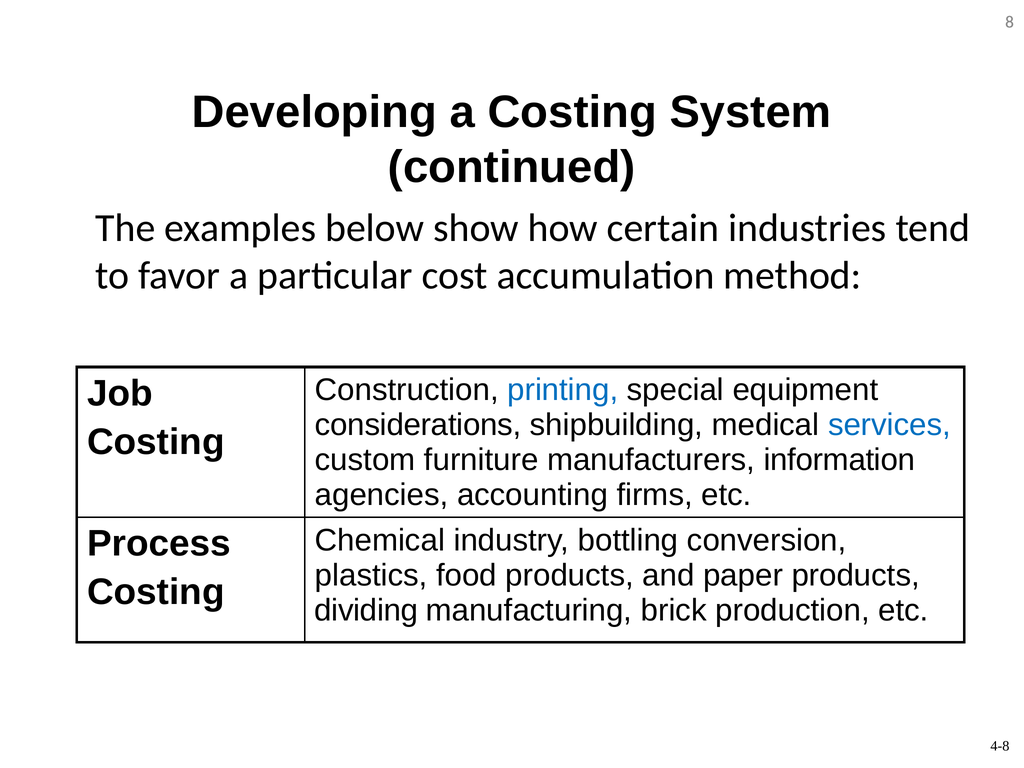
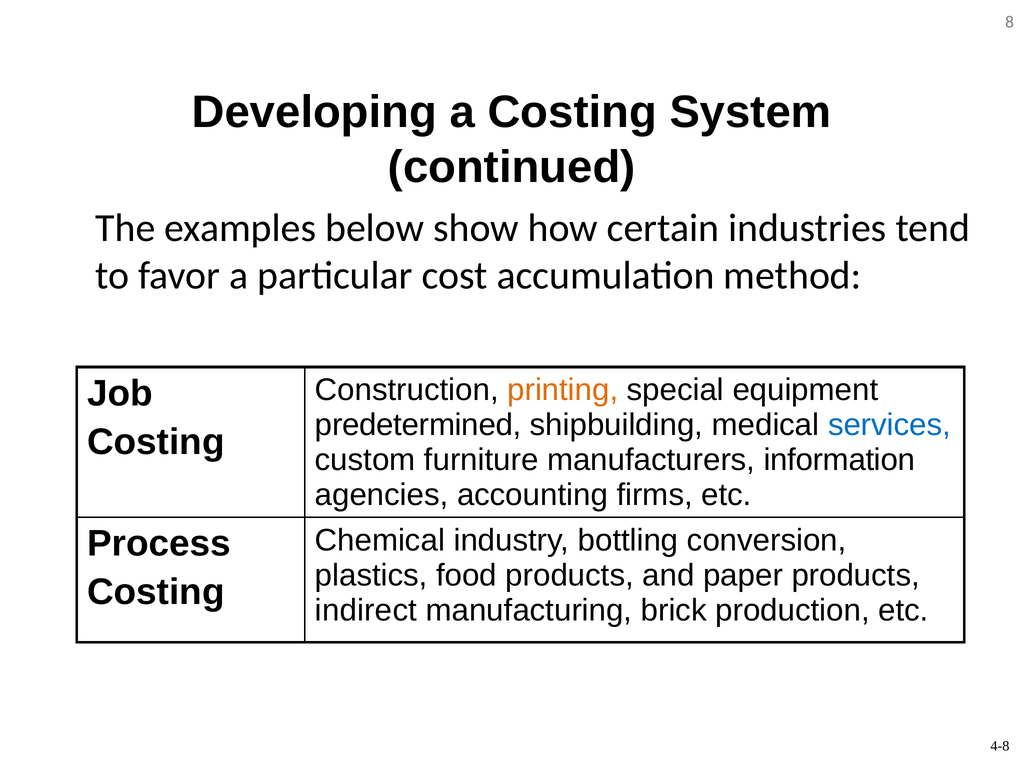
printing colour: blue -> orange (563, 390)
considerations: considerations -> predetermined (418, 425)
dividing: dividing -> indirect (366, 610)
